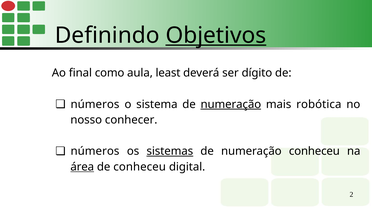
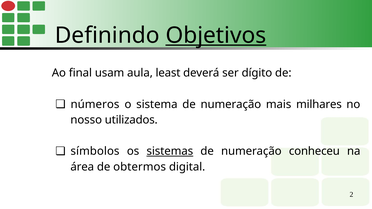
como: como -> usam (110, 73)
numeração underline: present -> none (231, 104)
robótica: robótica -> milhares (319, 104)
conhecer: conhecer -> utilizados (131, 120)
números: números -> símbolos (95, 151)
área underline: present -> none (82, 167)
de conheceu: conheceu -> obtermos (140, 167)
